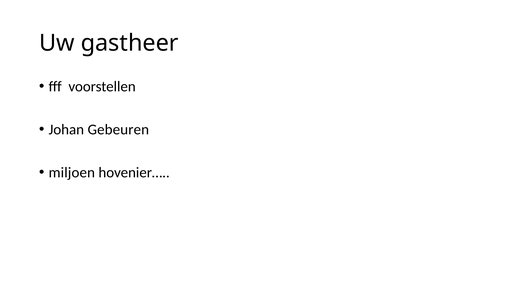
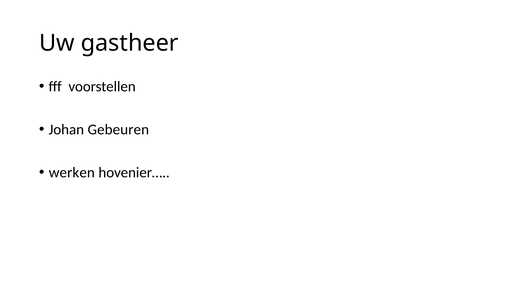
miljoen: miljoen -> werken (72, 172)
